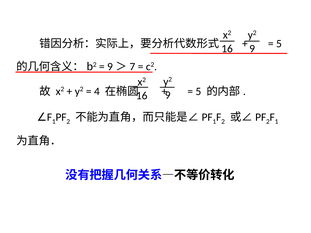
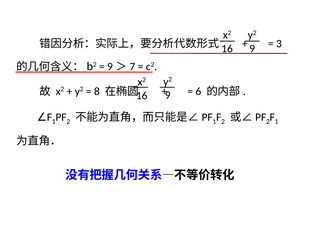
5: 5 -> 3 (279, 44)
4: 4 -> 8 (97, 91)
5: 5 -> 6 (198, 91)
